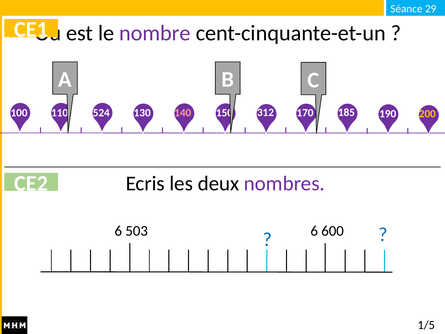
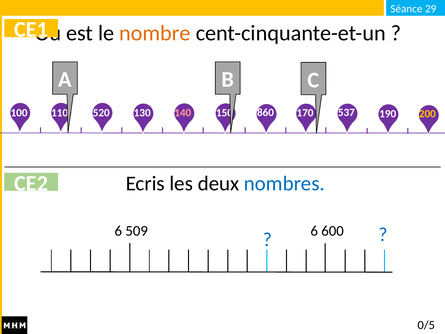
nombre colour: purple -> orange (155, 33)
524: 524 -> 520 (101, 113)
312: 312 -> 860 (265, 113)
185: 185 -> 537 (346, 113)
nombres colour: purple -> blue (284, 183)
503: 503 -> 509 (137, 231)
1/5: 1/5 -> 0/5 (426, 325)
